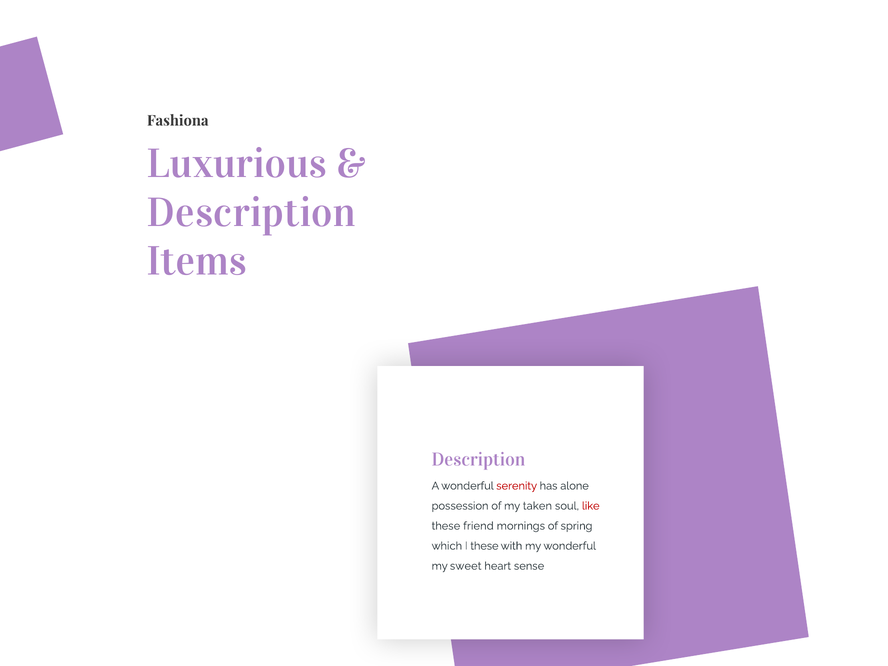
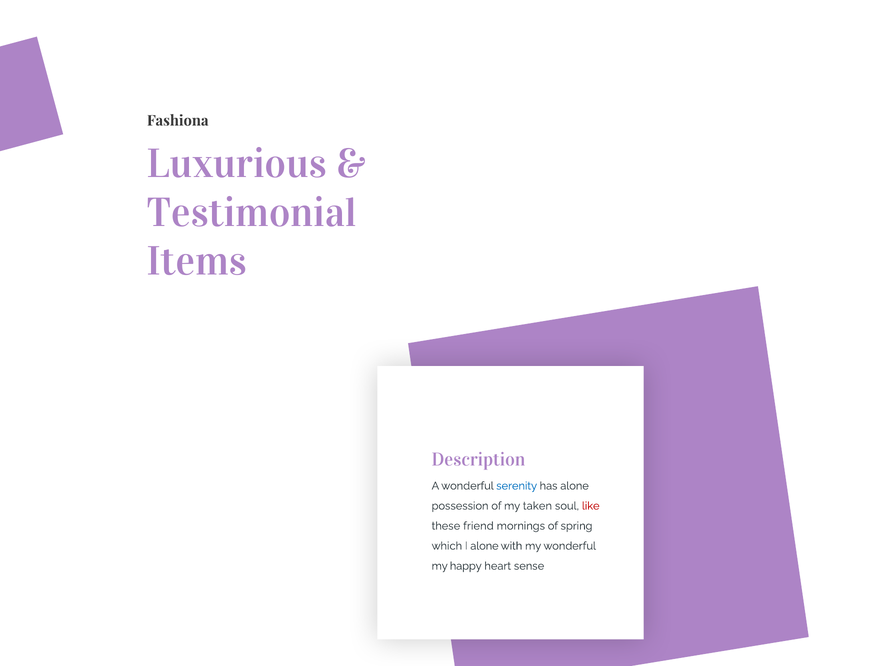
Description: Description -> Testimonial (252, 213)
serenity colour: red -> blue (517, 486)
I these: these -> alone (484, 546)
sweet: sweet -> happy (466, 566)
